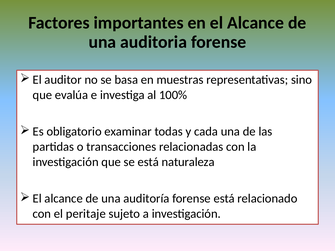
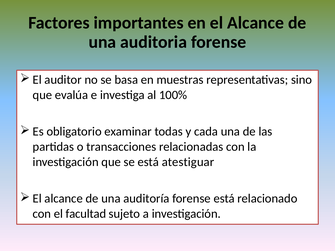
naturaleza: naturaleza -> atestiguar (188, 162)
peritaje: peritaje -> facultad (86, 214)
